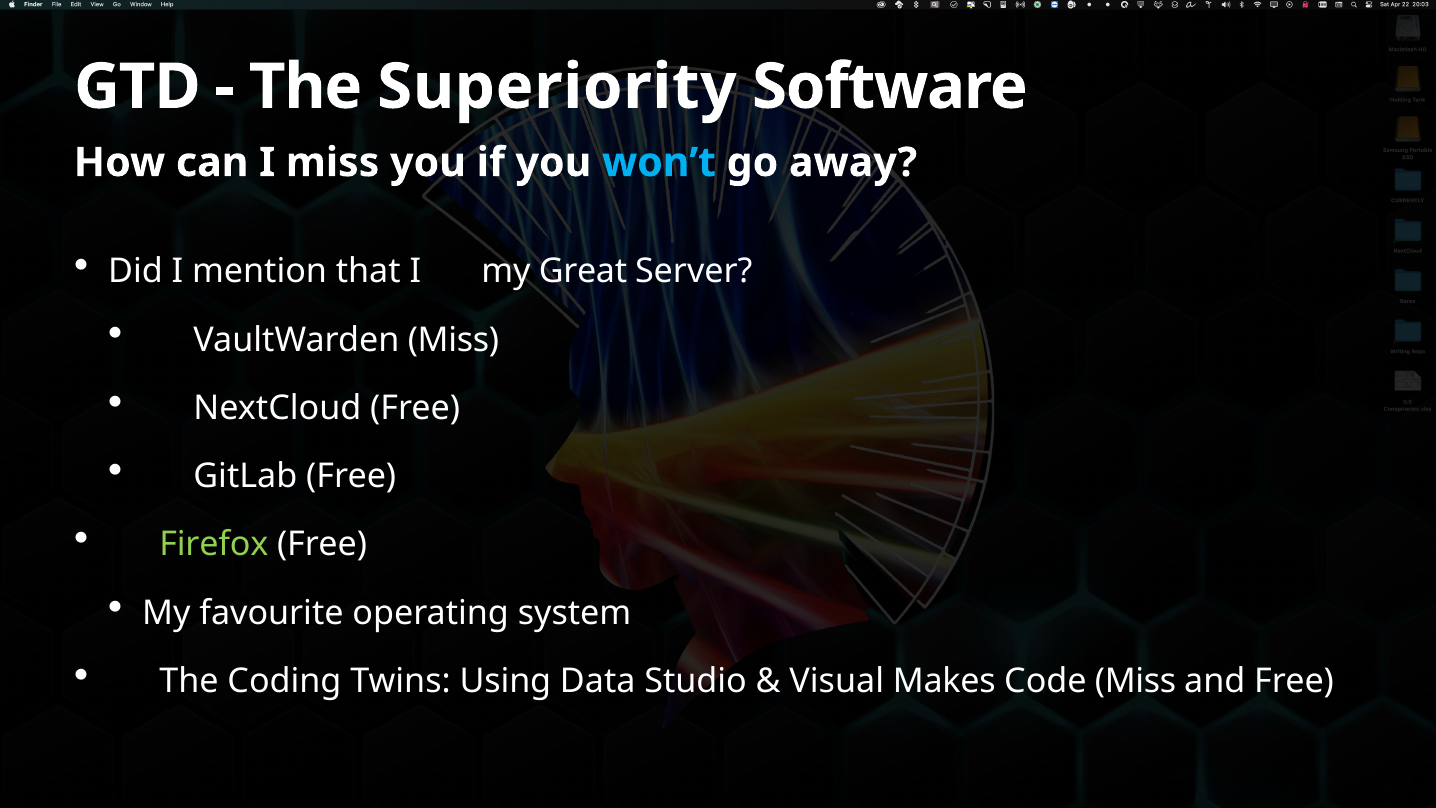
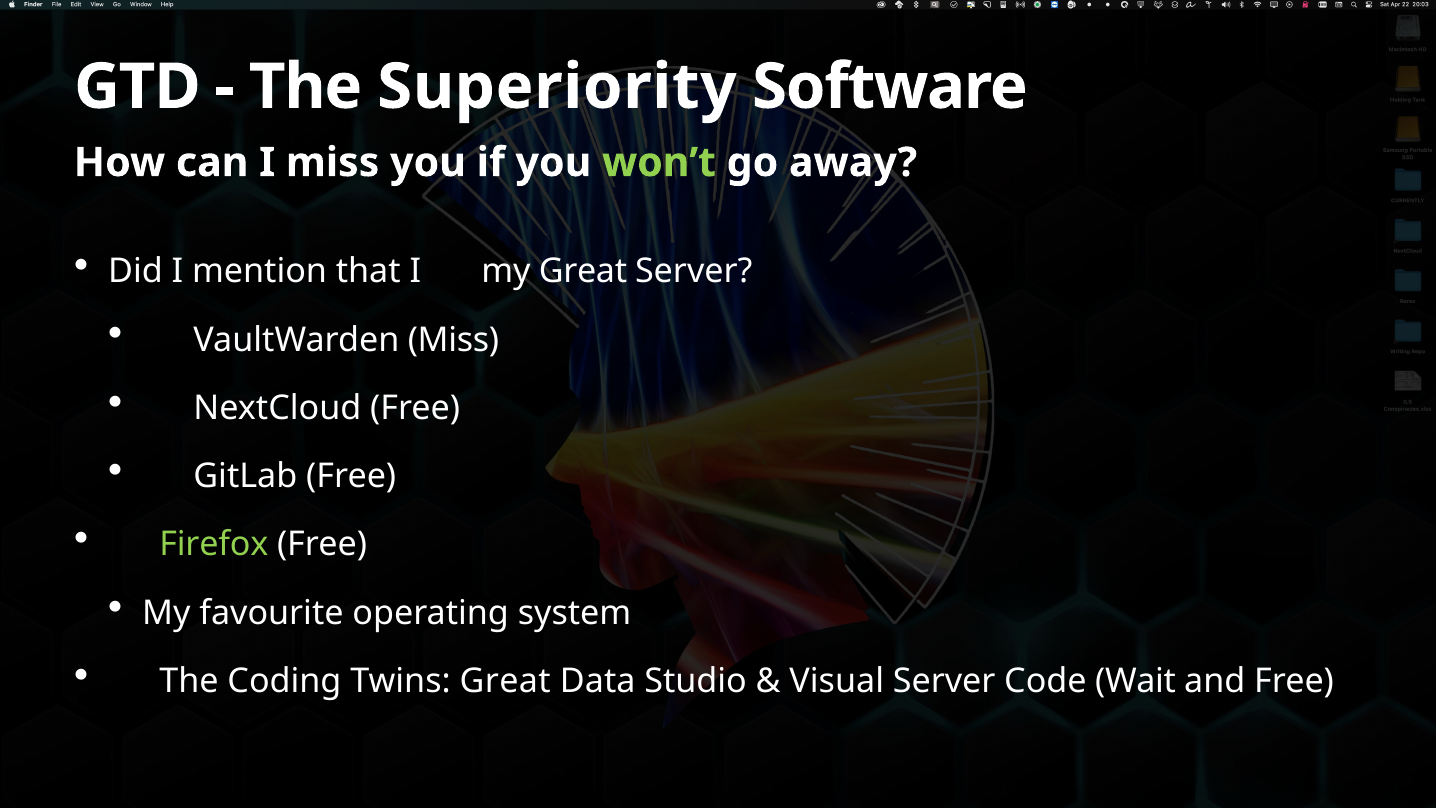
won’t colour: light blue -> light green (659, 163)
Twins Using: Using -> Great (505, 681)
Visual Makes: Makes -> Server (944, 681)
Code Miss: Miss -> Wait (1136, 681)
